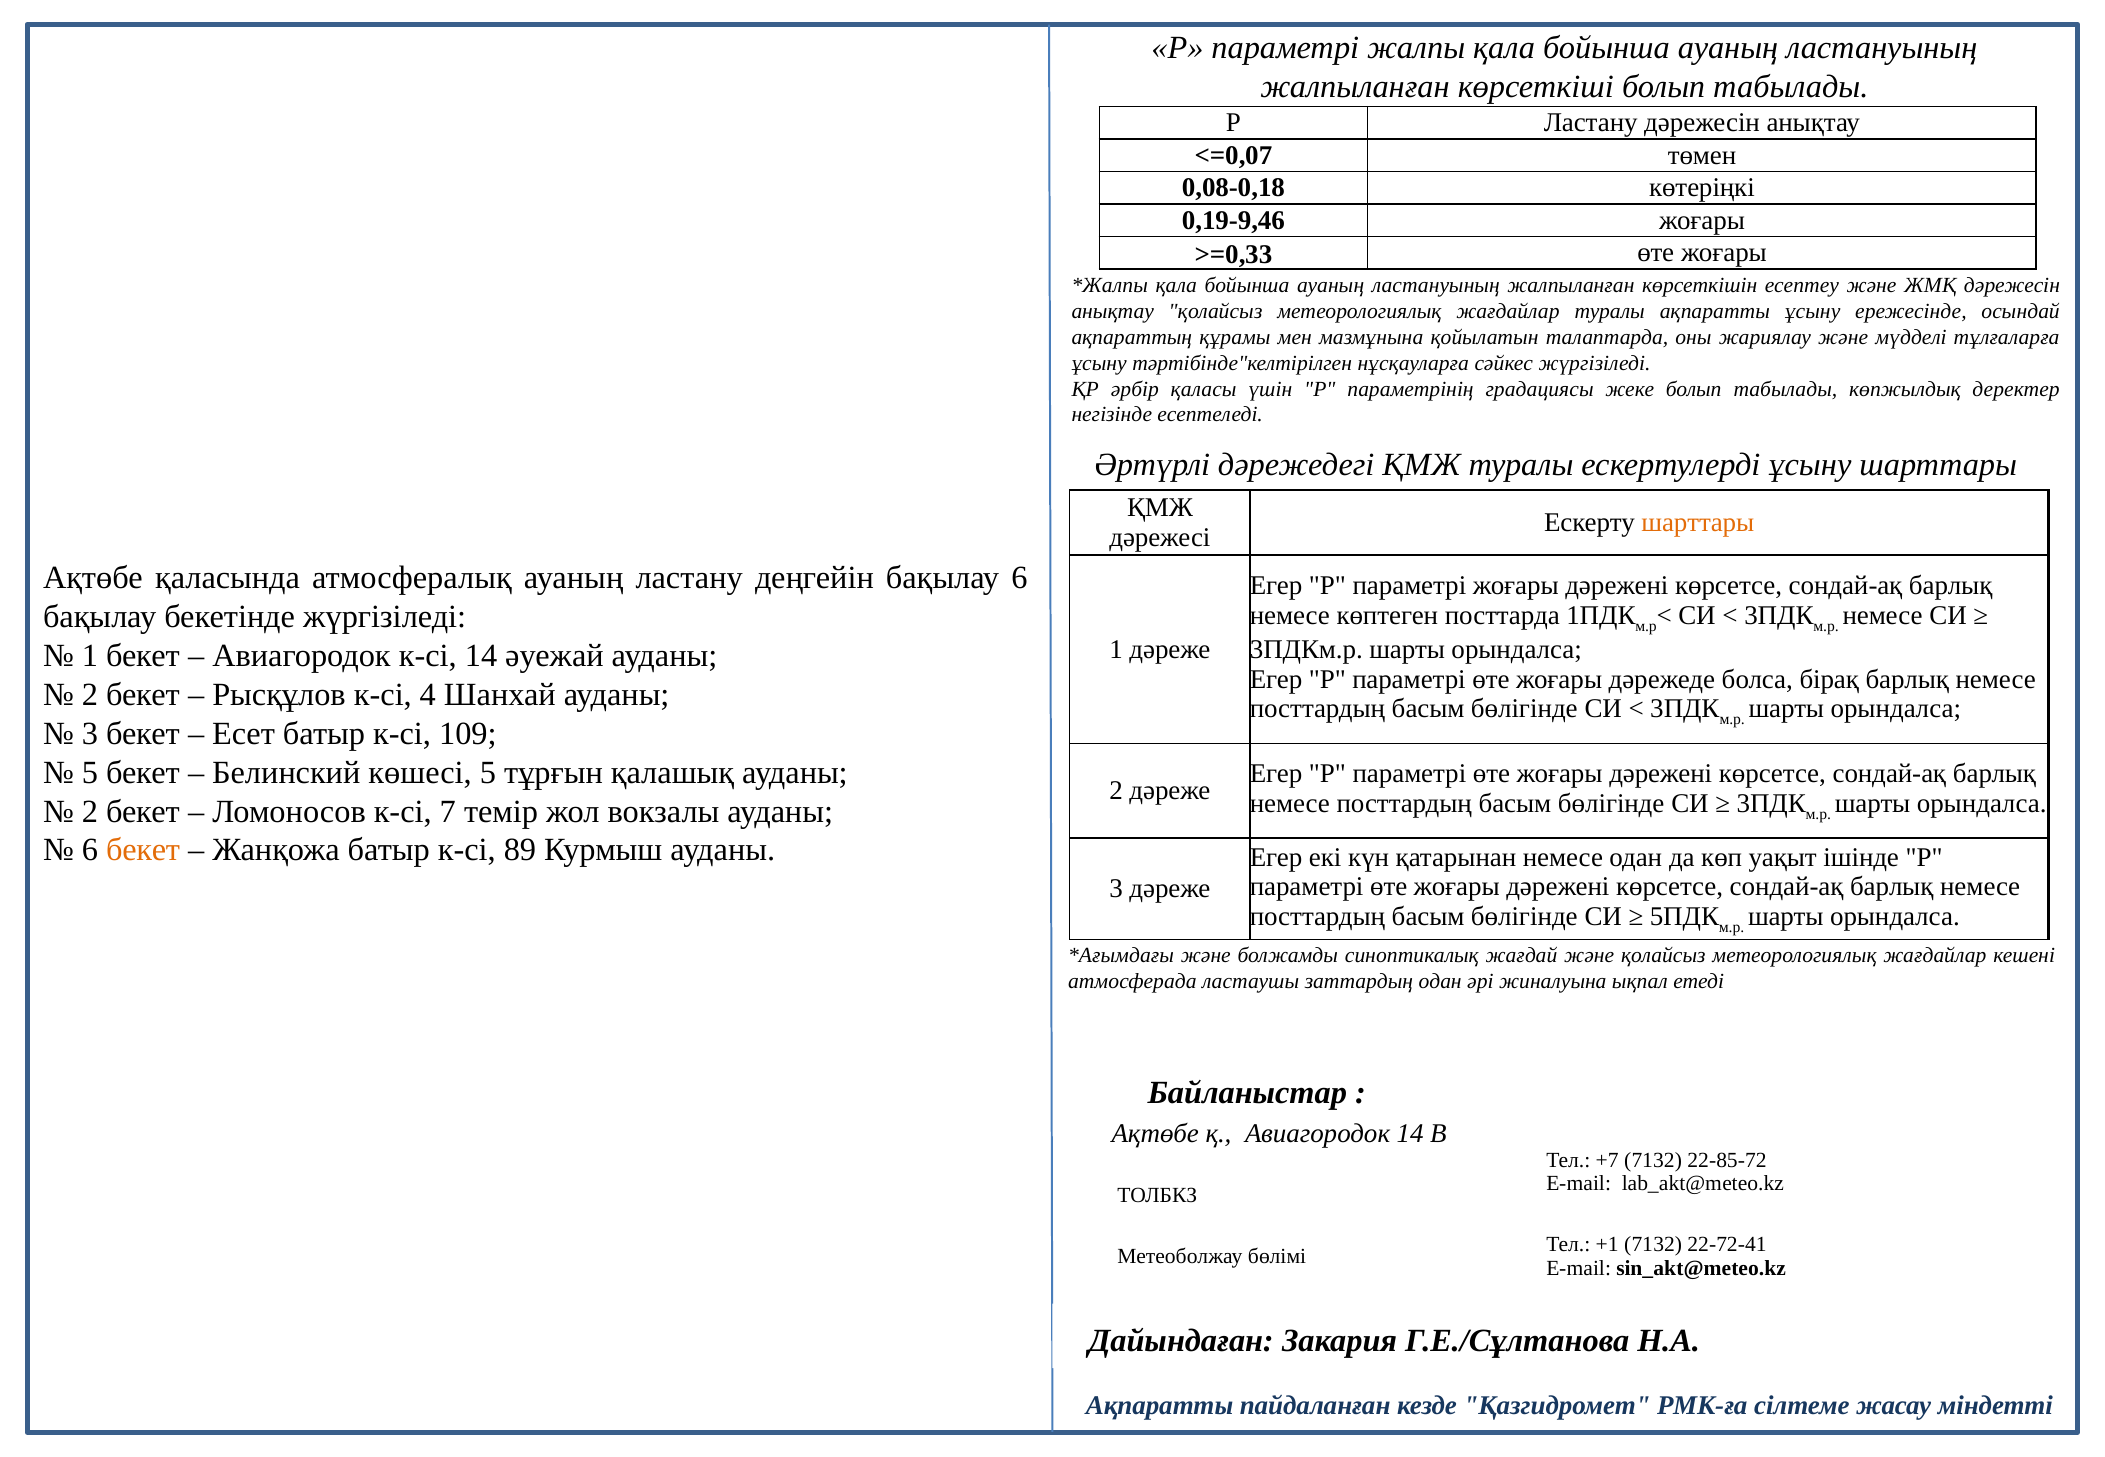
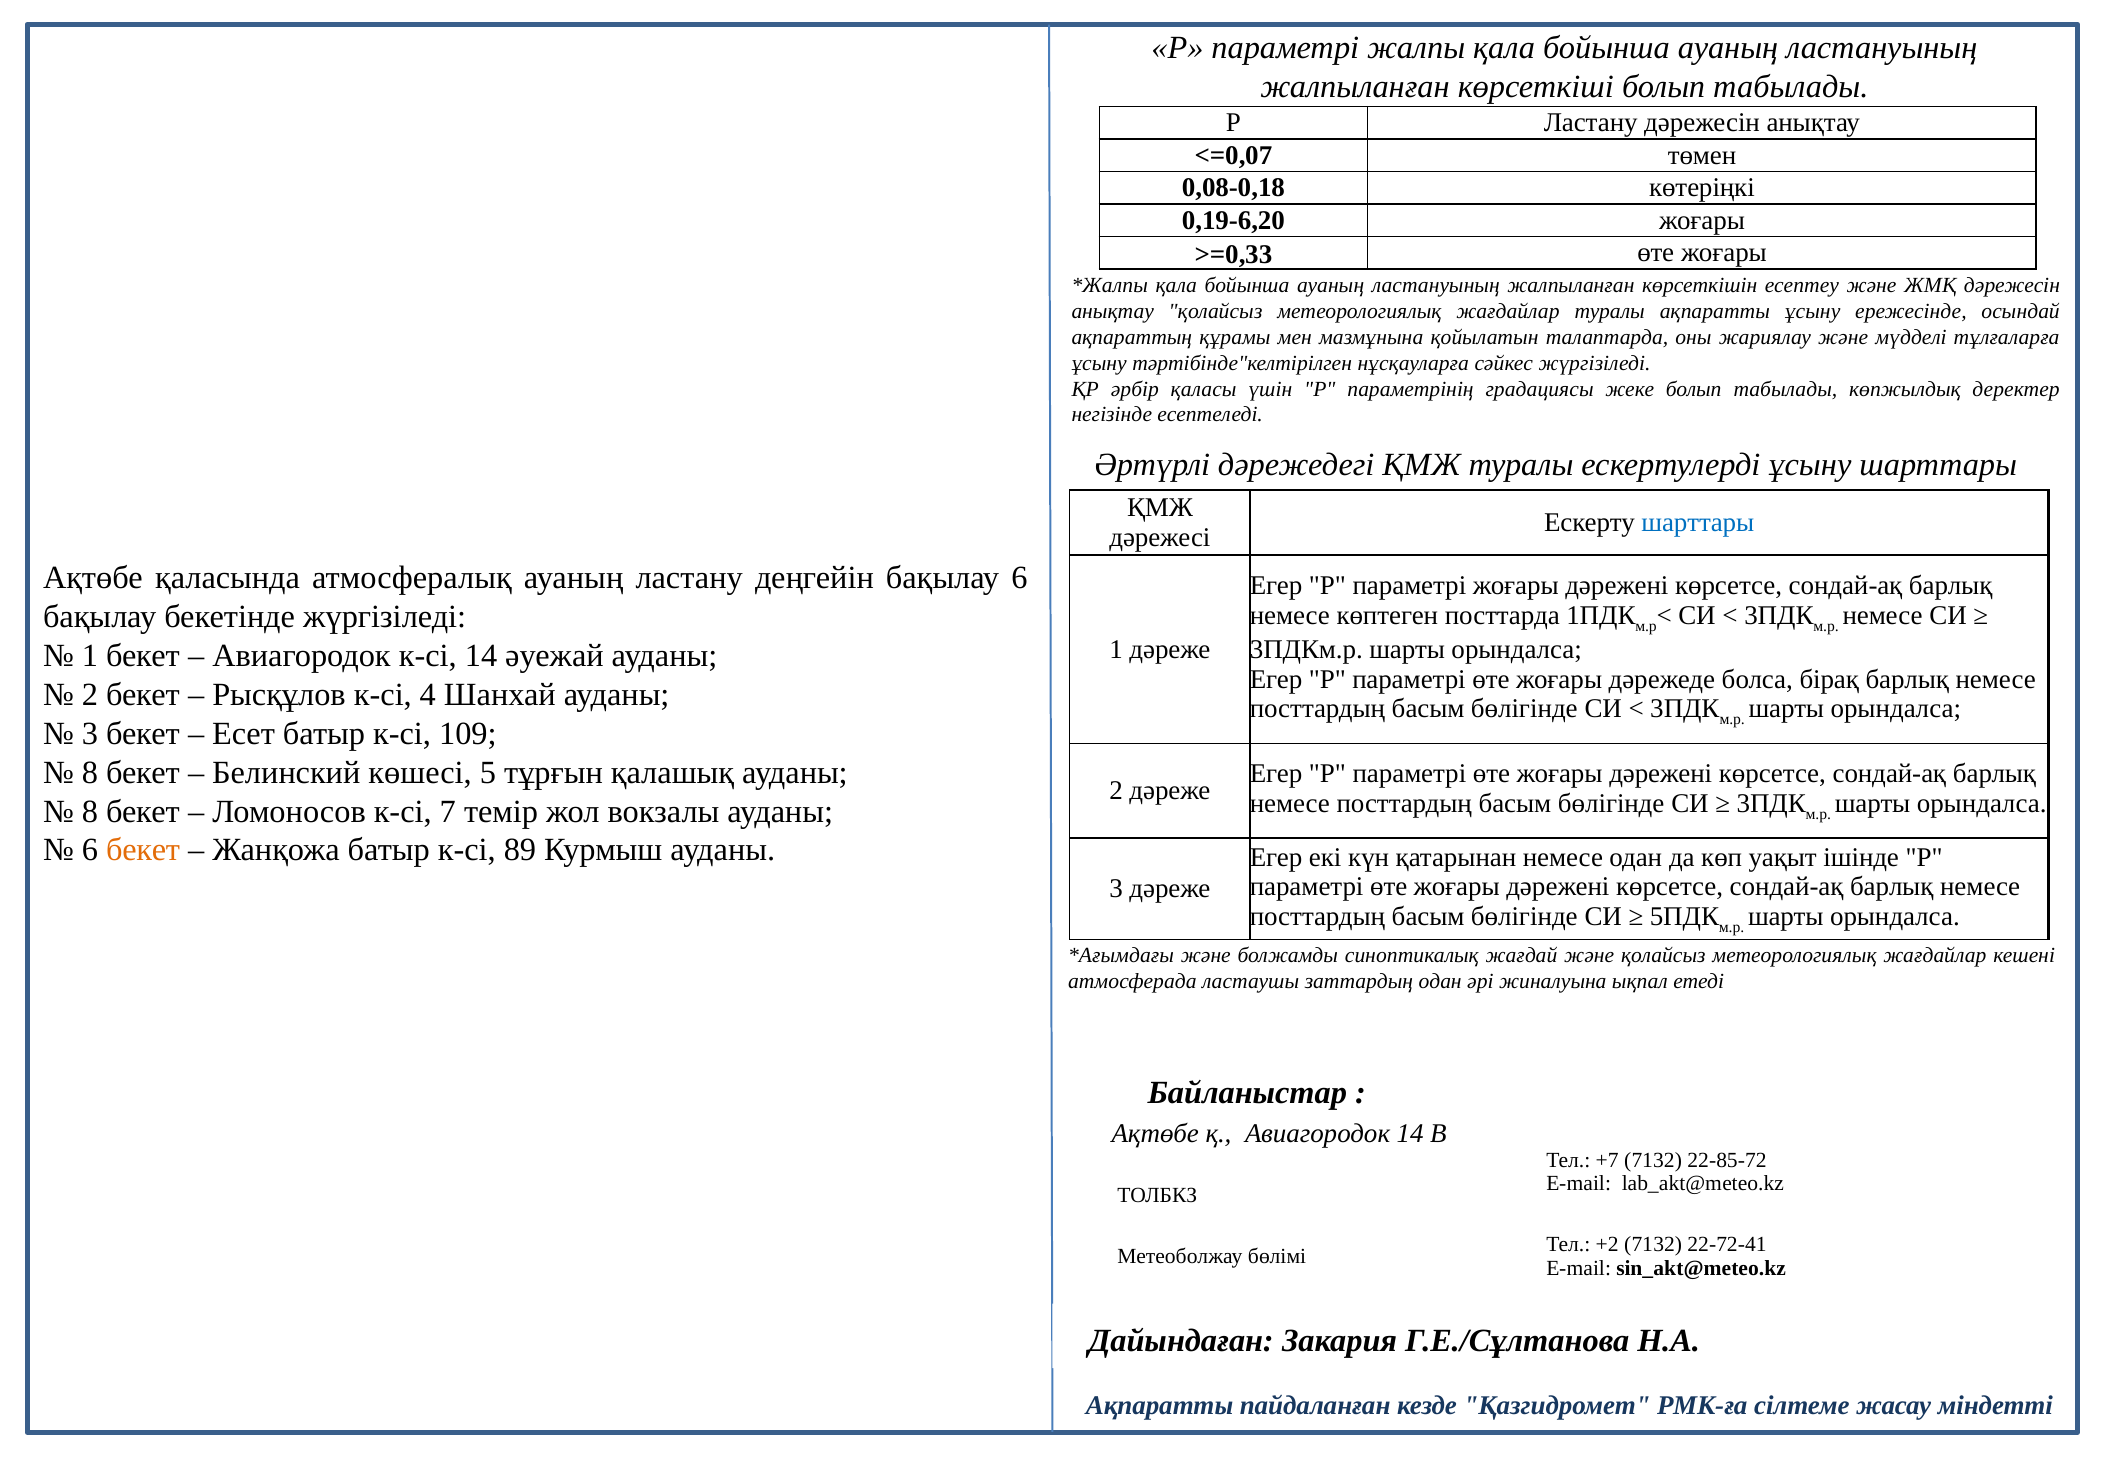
0,19-9,46: 0,19-9,46 -> 0,19-6,20 (1233, 220)
шарттары colour: orange -> blue (1698, 523)
5: 5 -> 8 (90, 773)
2: 2 -> 8 (90, 812)
+1: +1 -> +2 (1607, 1244)
